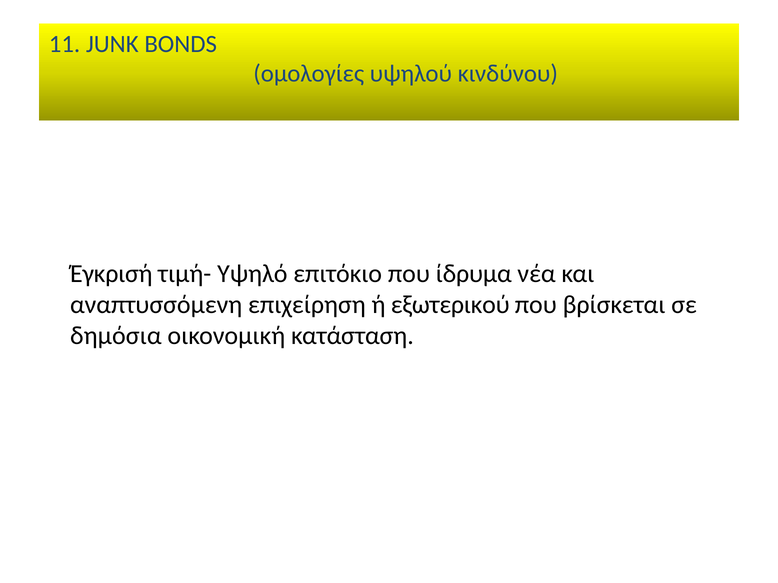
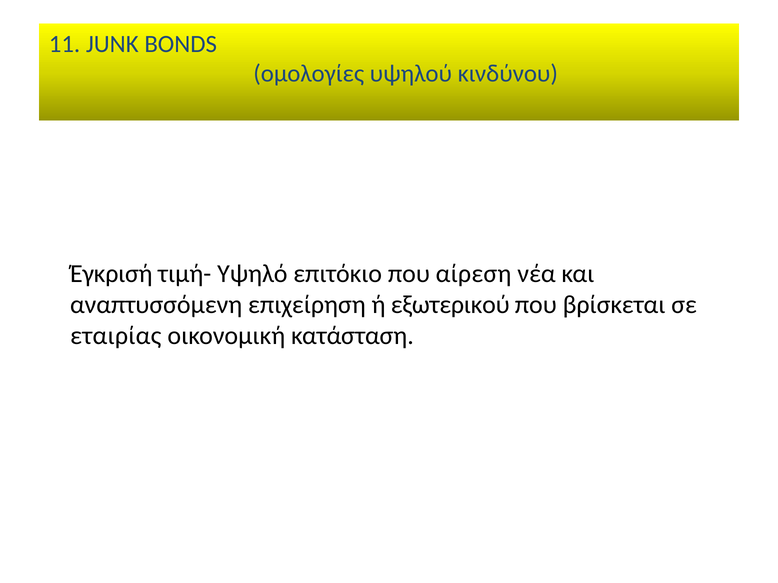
ίδρυμα: ίδρυμα -> αίρεση (474, 274)
δημόσια: δημόσια -> εταιρίας (116, 336)
